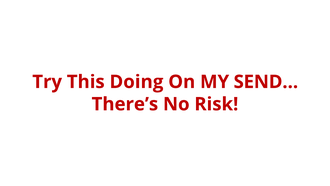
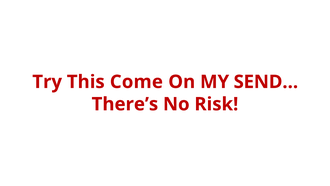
Doing: Doing -> Come (136, 82)
